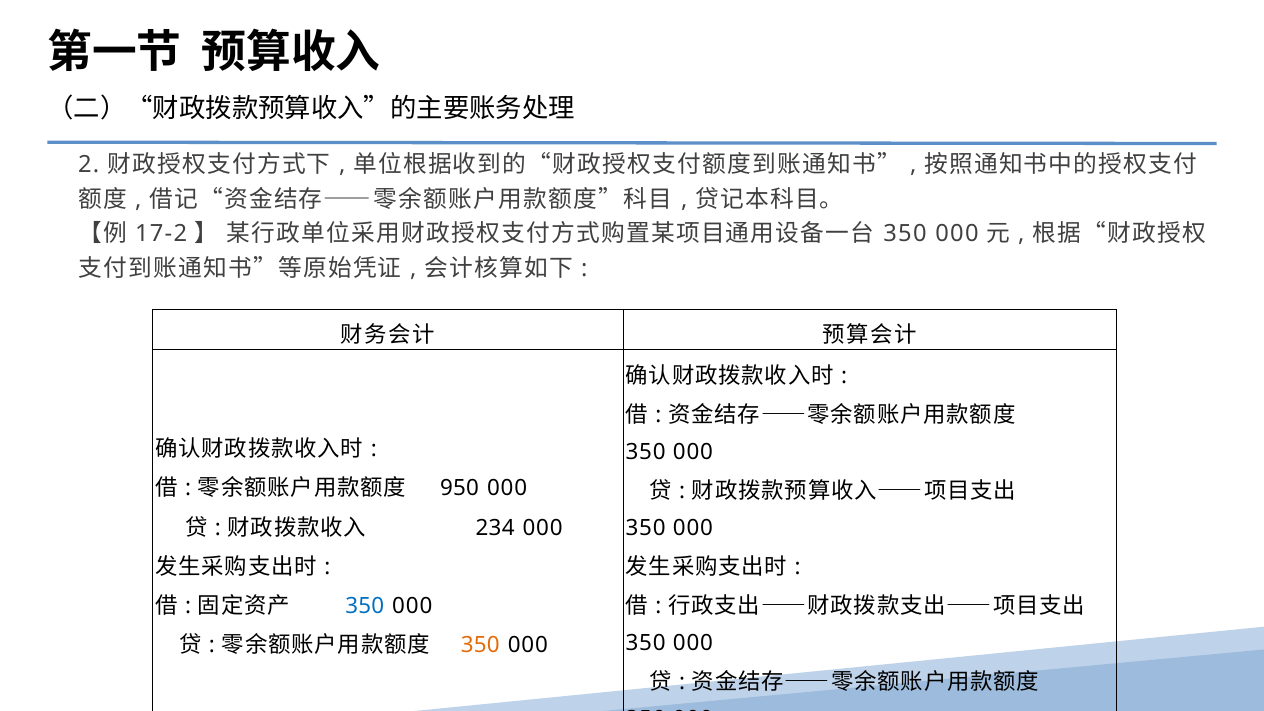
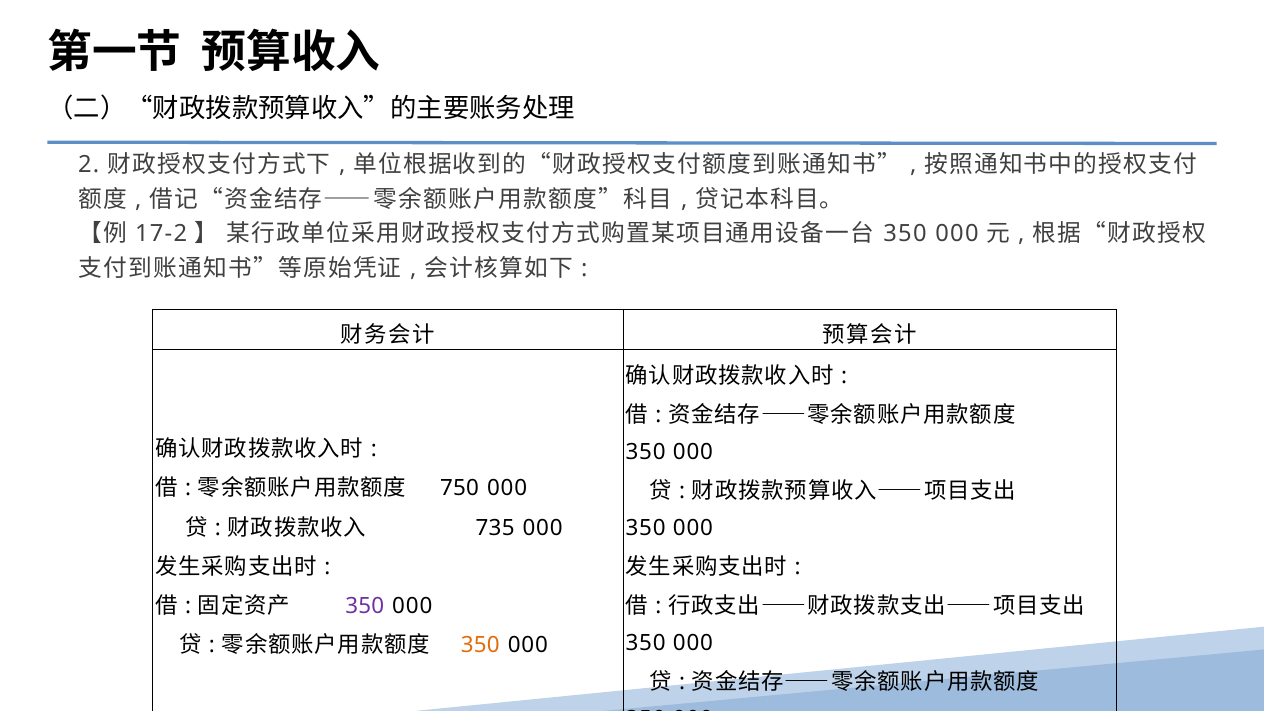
950: 950 -> 750 (460, 488)
234: 234 -> 735 (495, 528)
350 colour: blue -> purple (365, 606)
